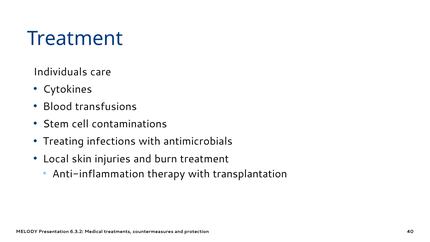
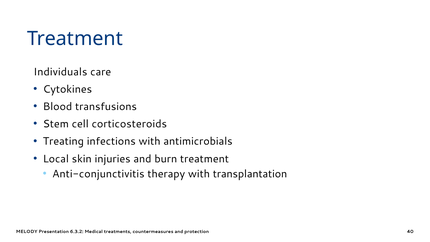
contaminations: contaminations -> corticosteroids (129, 124)
Anti-inflammation: Anti-inflammation -> Anti-conjunctivitis (98, 174)
